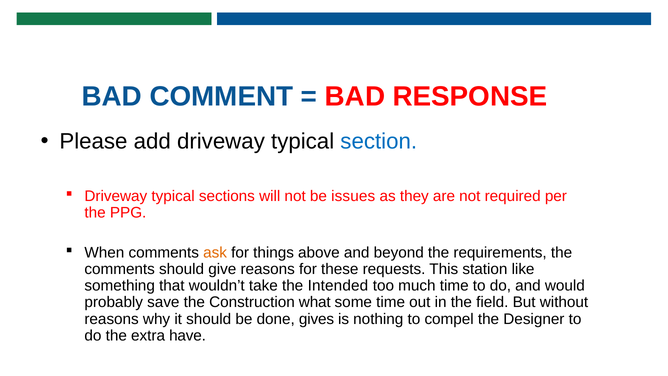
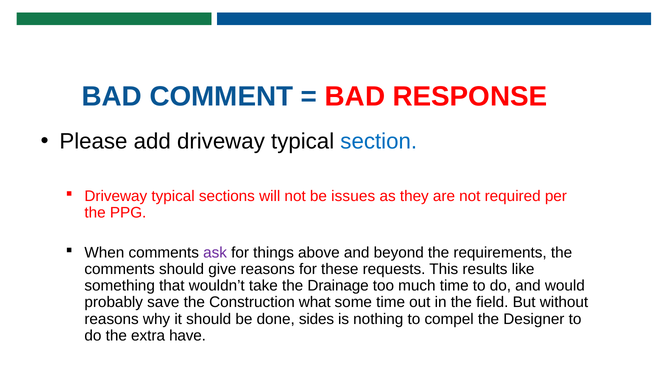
ask colour: orange -> purple (215, 253)
station: station -> results (485, 269)
Intended: Intended -> Drainage (338, 286)
gives: gives -> sides (316, 319)
